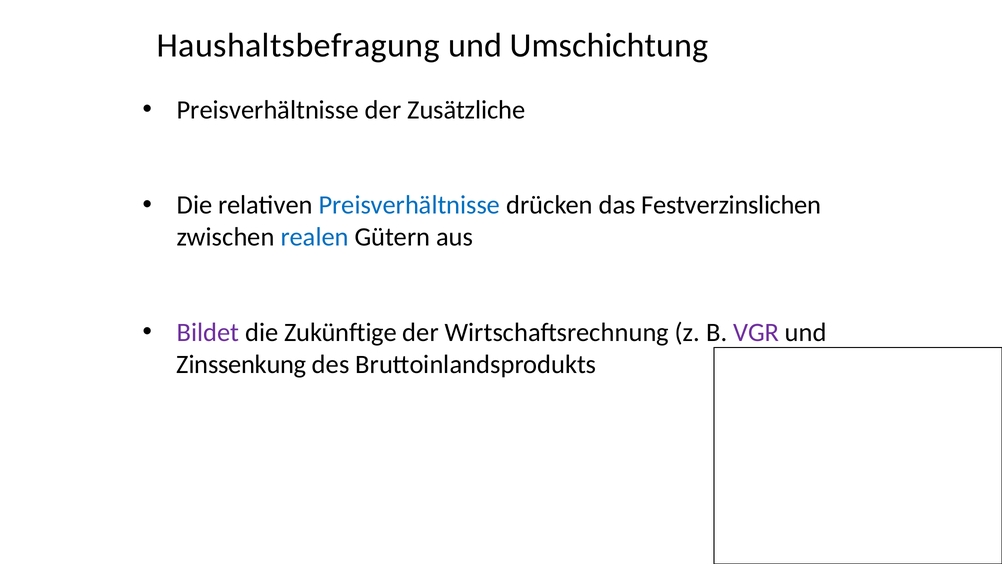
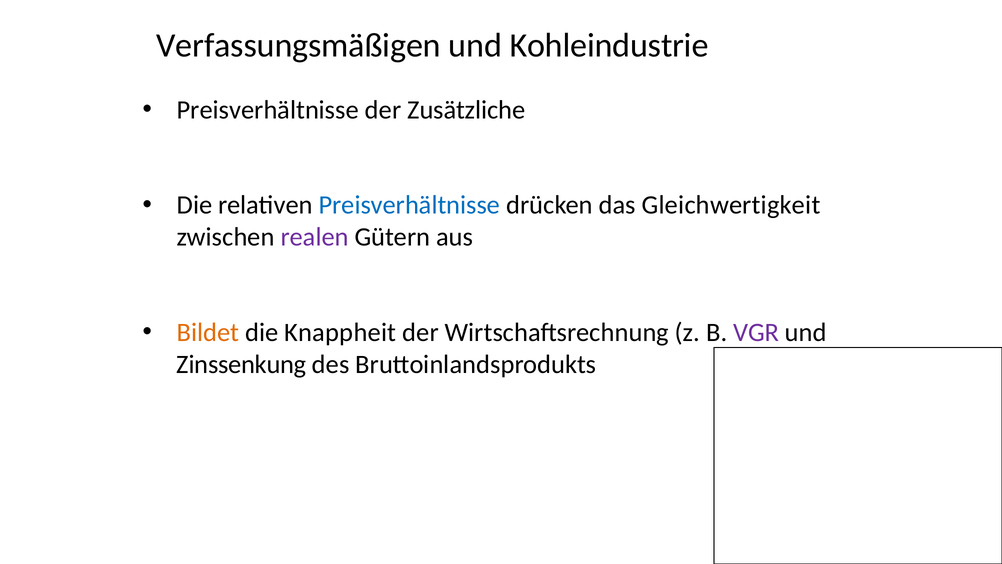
Haushaltsbefragung: Haushaltsbefragung -> Verfassungsmäßigen (299, 46)
Umschichtung: Umschichtung -> Kohleindustrie (609, 46)
Festverzinslichen: Festverzinslichen -> Gleichwertigkeit (731, 205)
realen colour: blue -> purple (315, 237)
Bildet colour: purple -> orange (208, 332)
Zukünftige: Zukünftige -> Knappheit (340, 332)
